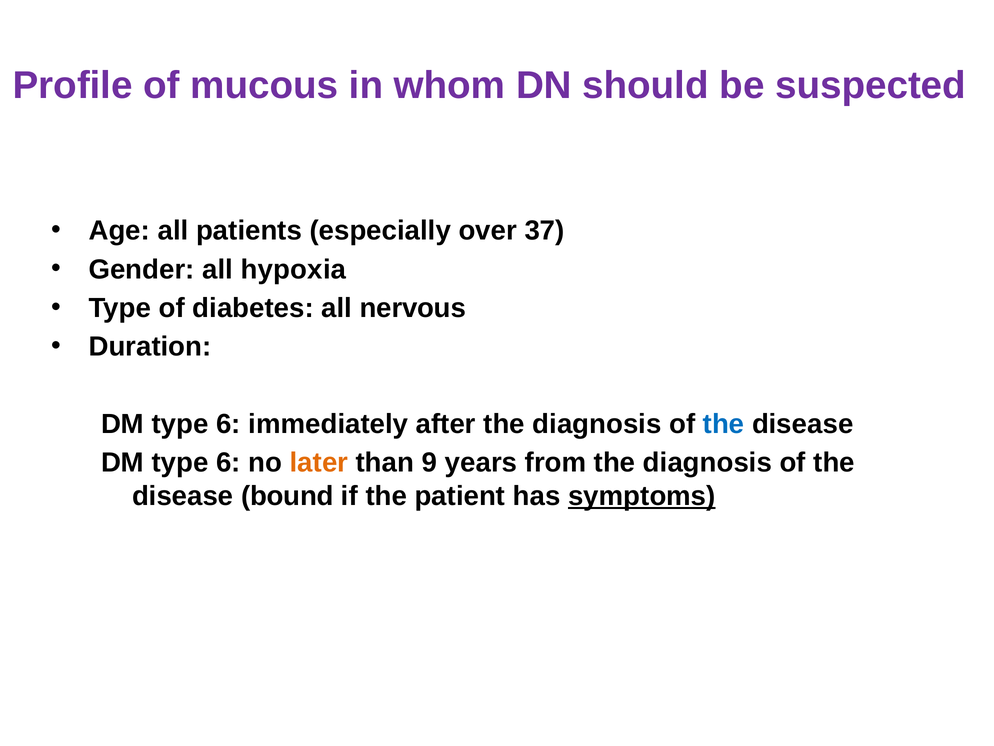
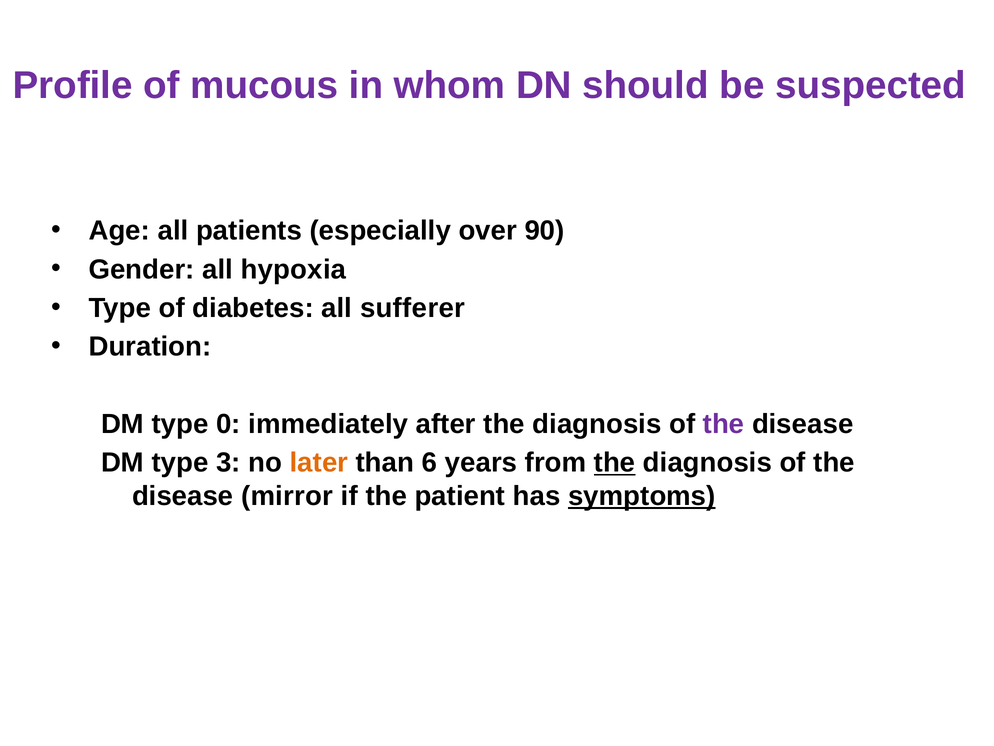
37: 37 -> 90 (545, 231)
nervous: nervous -> sufferer (413, 308)
6: 6 -> 0 (228, 424)
the colour: blue -> purple (724, 424)
6: 6 -> 3 (228, 463)
9: 9 -> 6 (430, 463)
the underline: none -> present (615, 463)
bound: bound -> mirror (287, 496)
